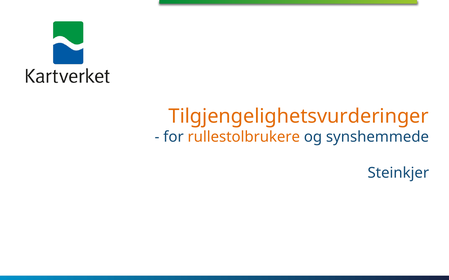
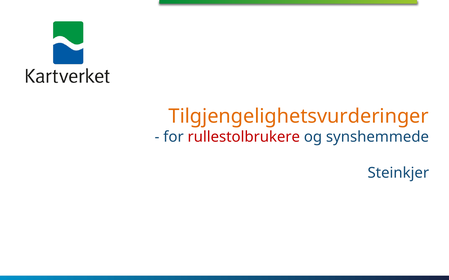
rullestolbrukere colour: orange -> red (244, 137)
